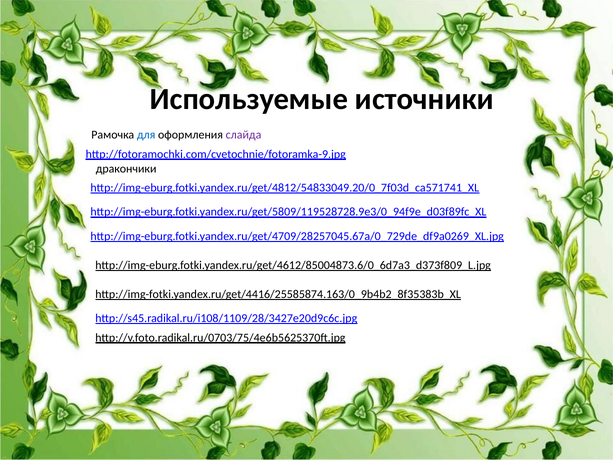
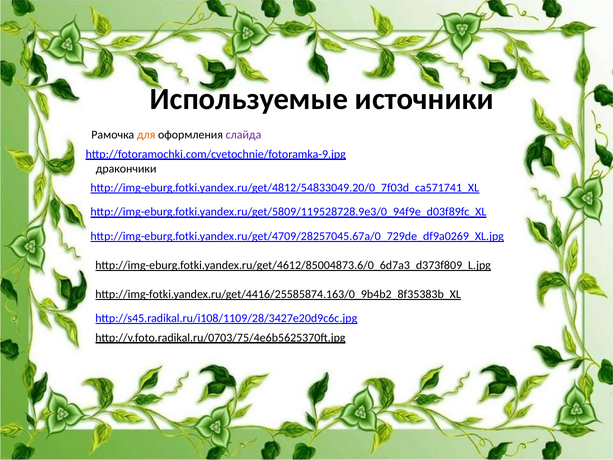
для colour: blue -> orange (146, 135)
